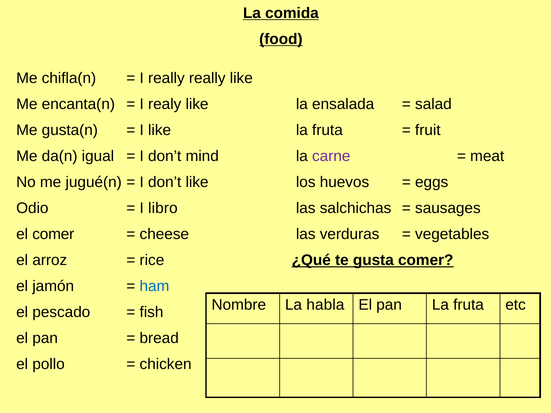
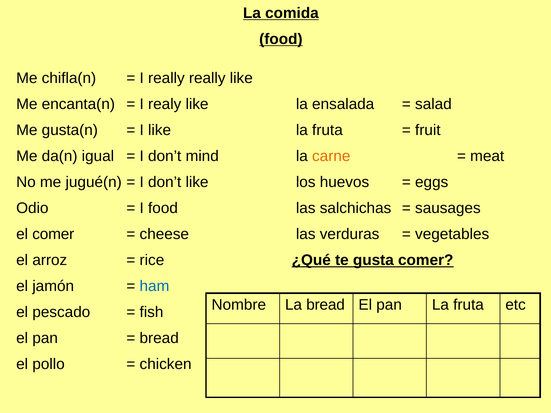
carne colour: purple -> orange (331, 156)
I libro: libro -> food (163, 208)
La habla: habla -> bread (326, 305)
